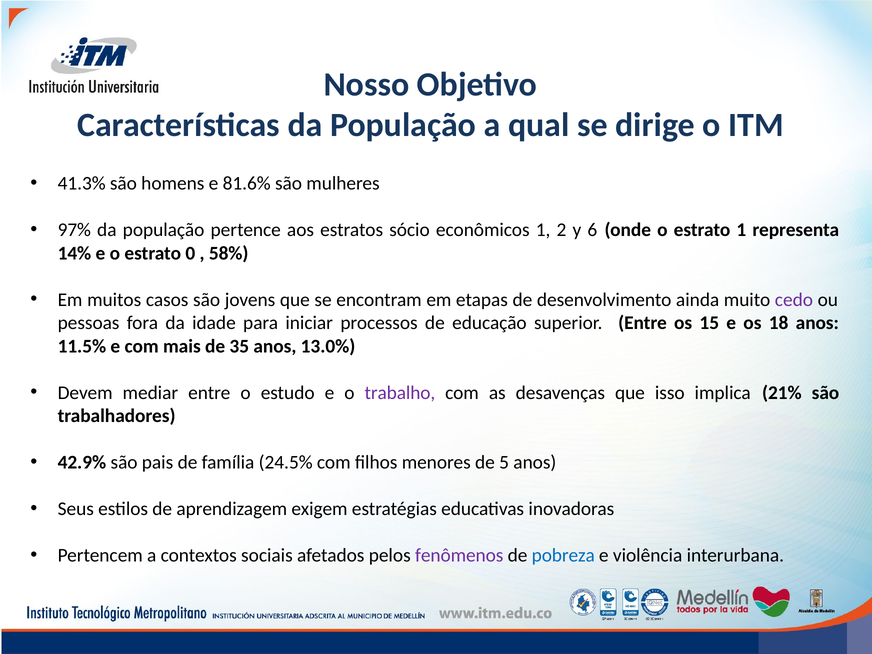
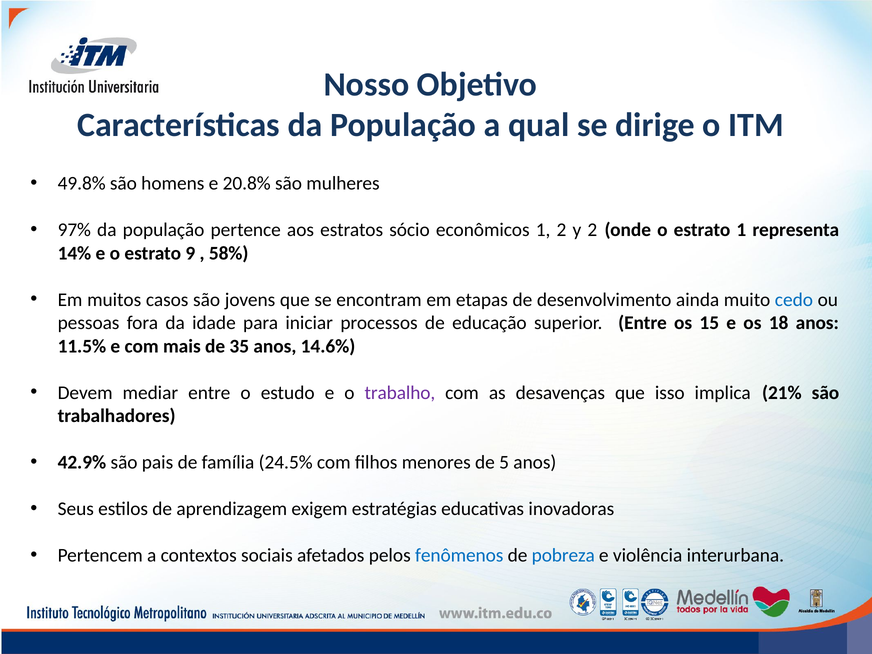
41.3%: 41.3% -> 49.8% (82, 183)
81.6%: 81.6% -> 20.8% (247, 183)
y 6: 6 -> 2 (592, 230)
0: 0 -> 9 (190, 253)
cedo colour: purple -> blue (794, 300)
13.0%: 13.0% -> 14.6% (328, 346)
fenômenos colour: purple -> blue (459, 555)
